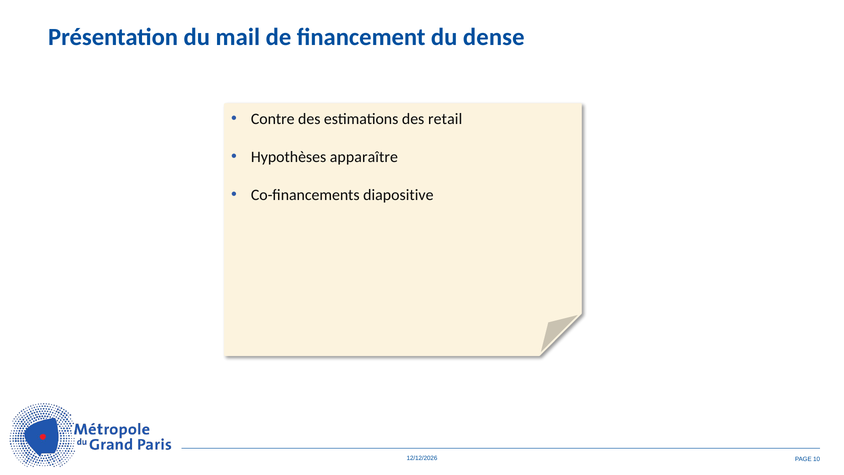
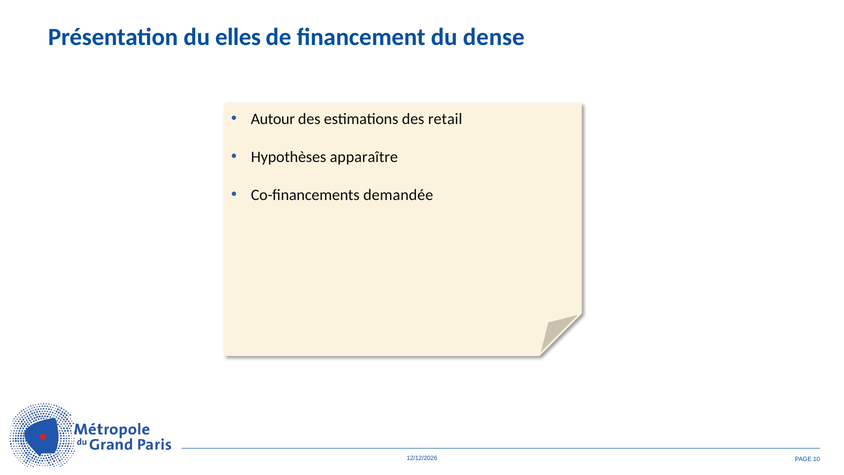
mail: mail -> elles (238, 37)
Contre: Contre -> Autour (273, 119)
diapositive: diapositive -> demandée (398, 195)
